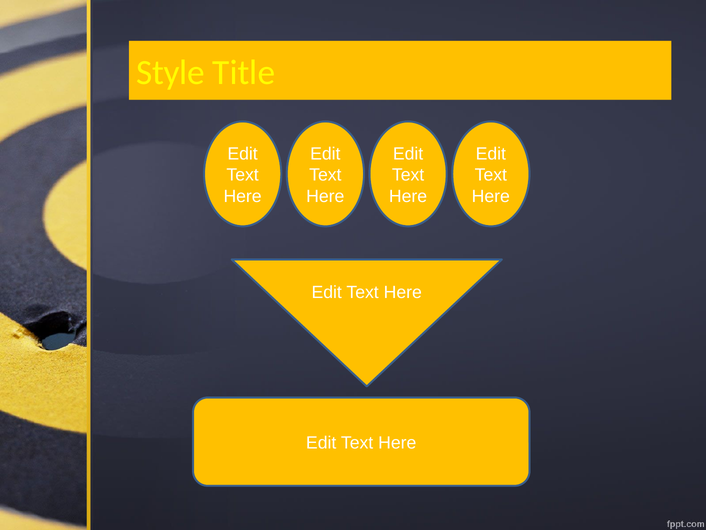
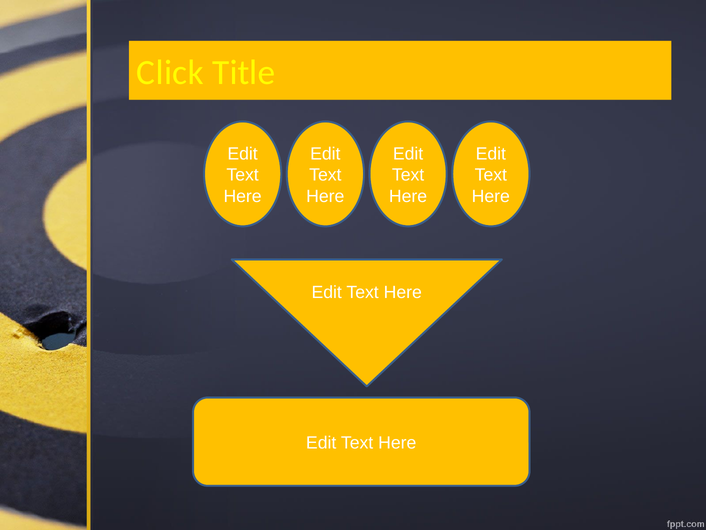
Style: Style -> Click (170, 73)
